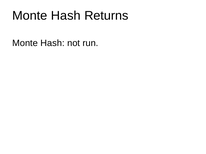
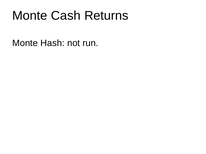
Hash: Hash -> Cash (66, 16)
